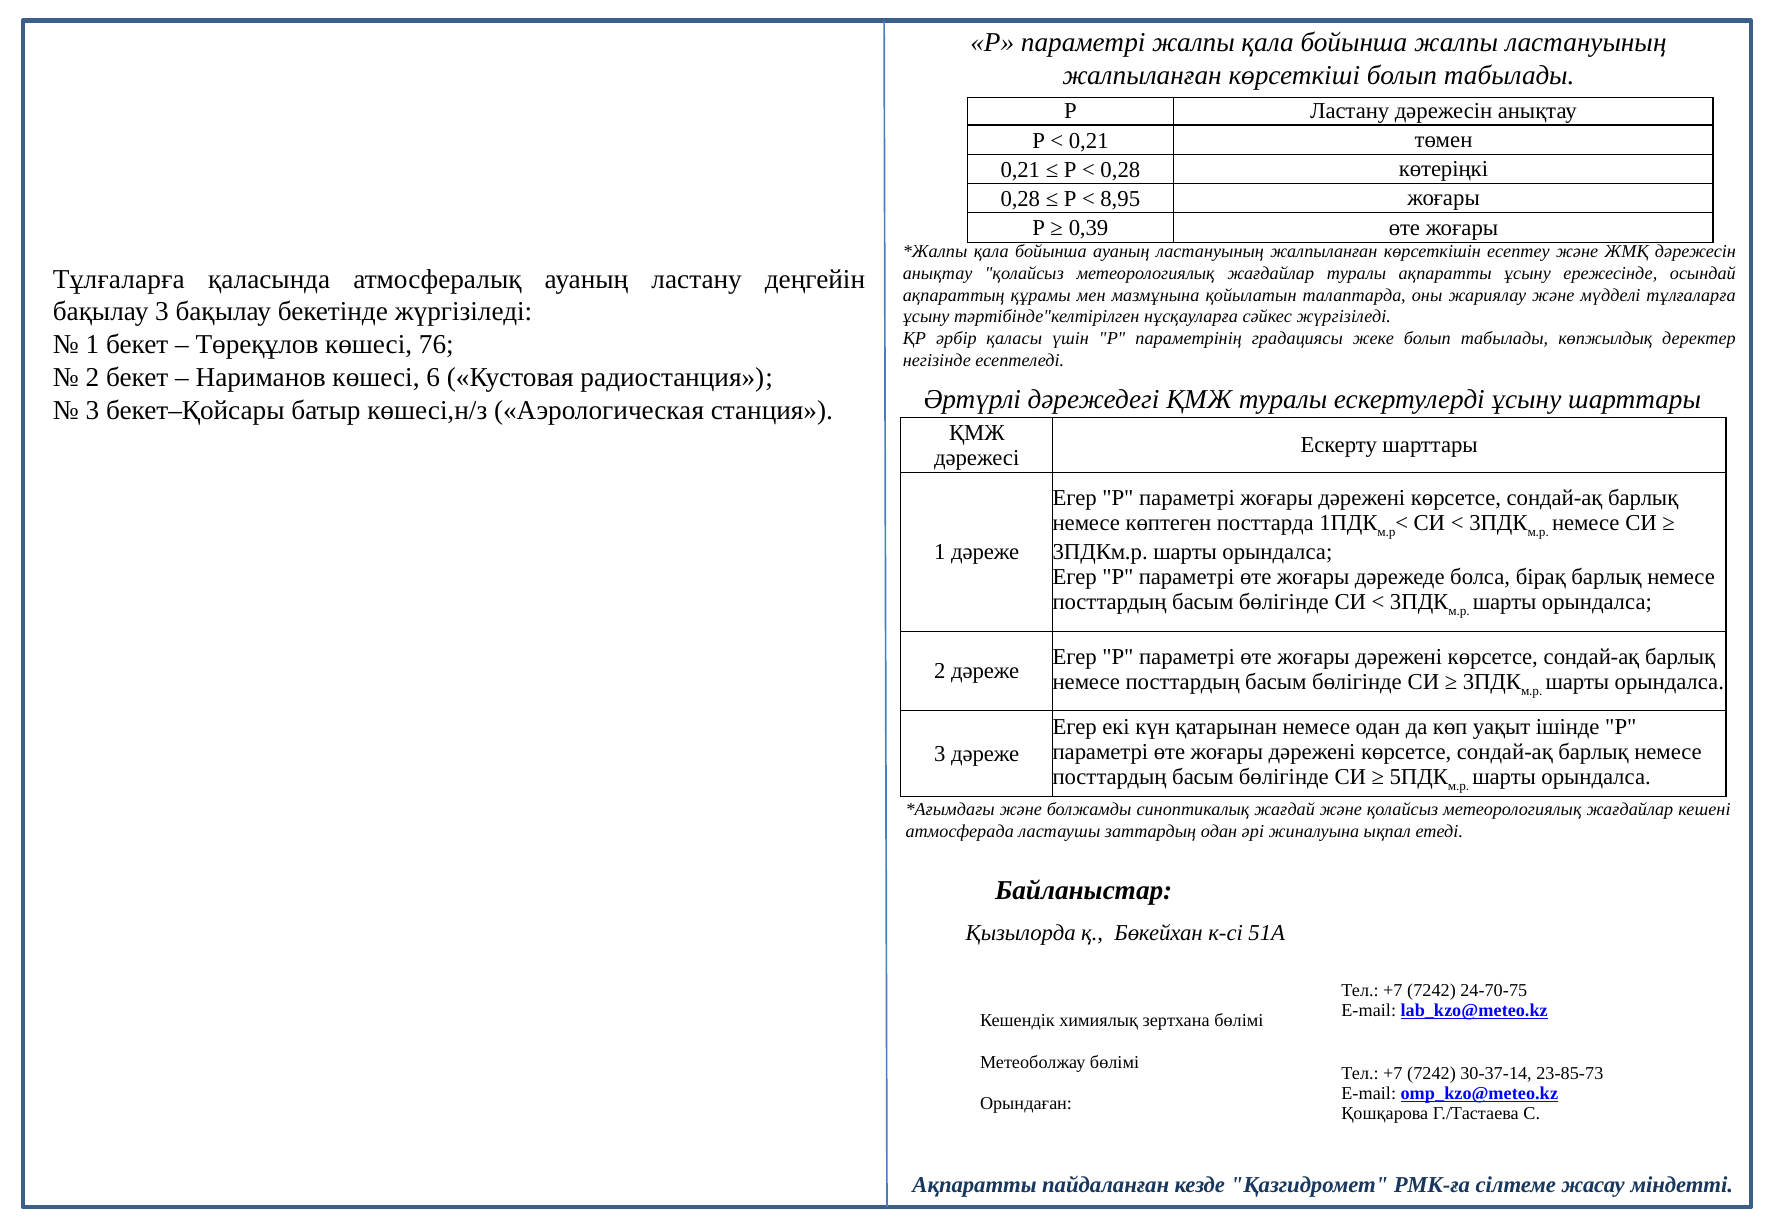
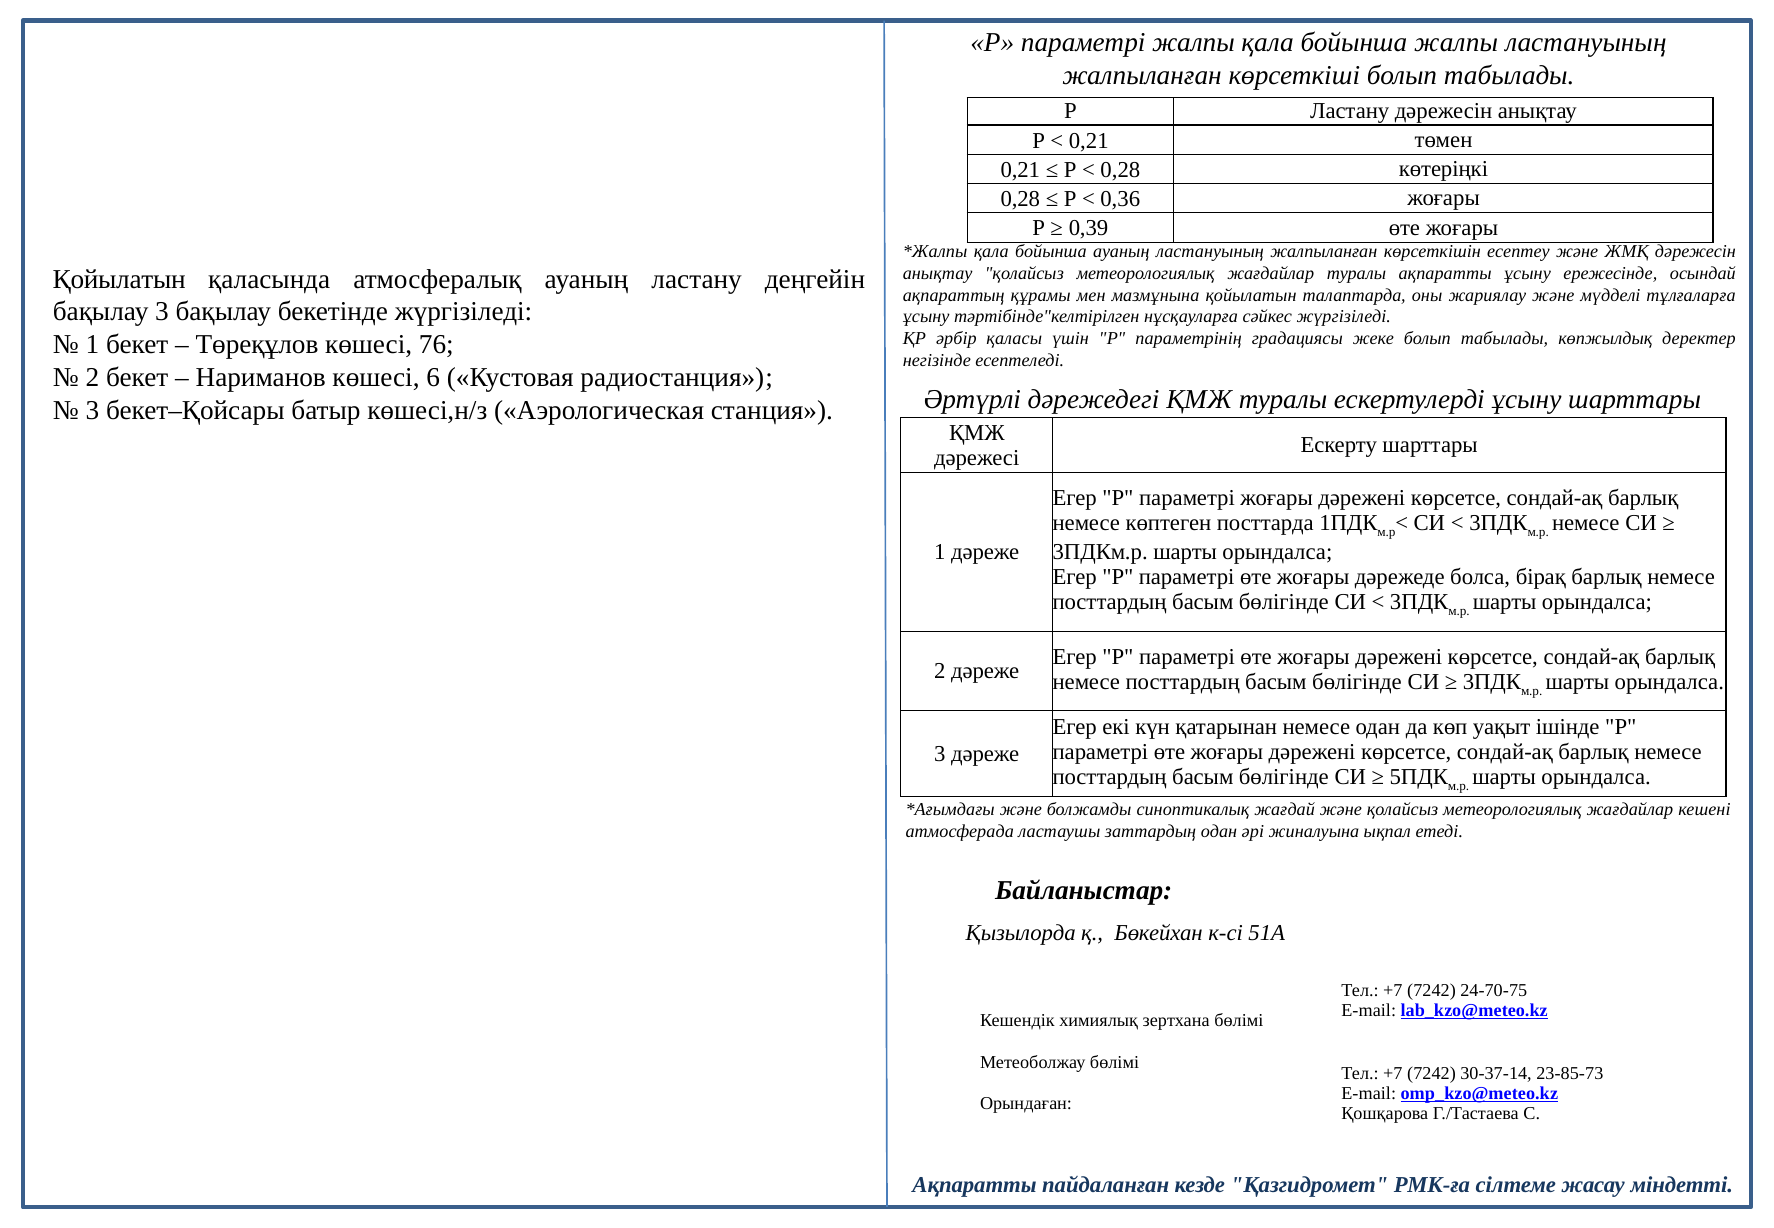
8,95: 8,95 -> 0,36 (1120, 199)
Тұлғаларға: Тұлғаларға -> Қойылатын (119, 279)
